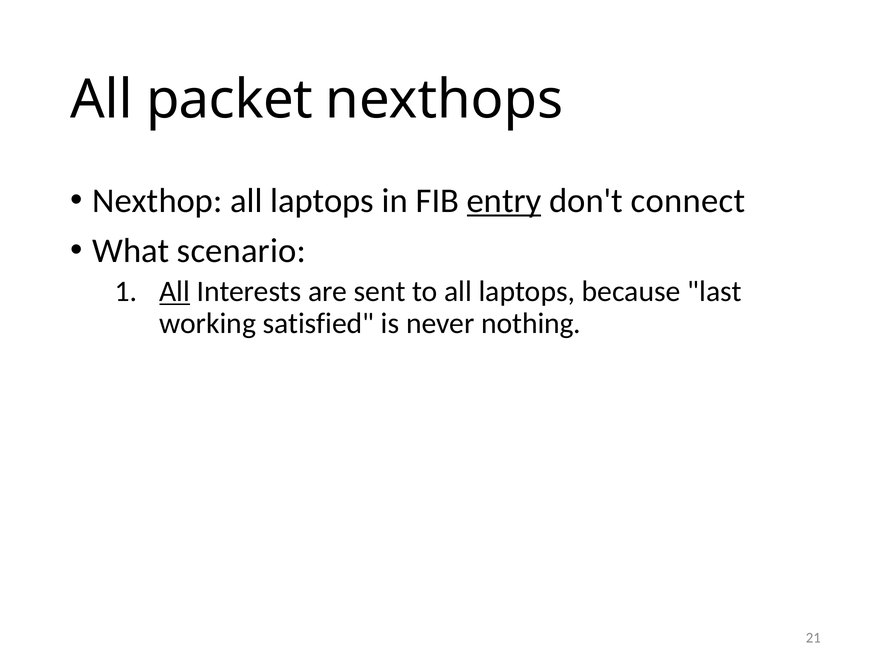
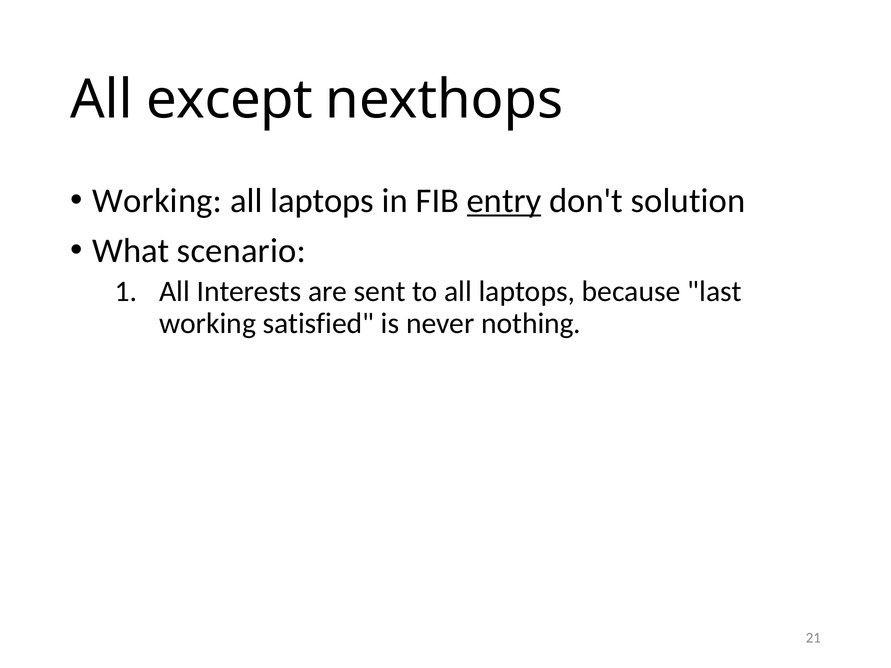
packet: packet -> except (229, 100)
Nexthop: Nexthop -> Working (157, 201)
connect: connect -> solution (688, 201)
All underline: present -> none (175, 292)
